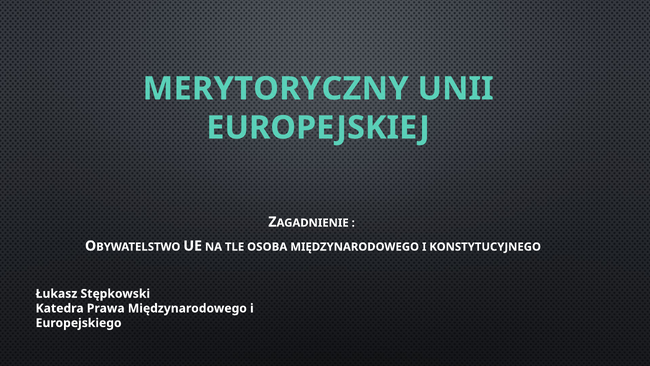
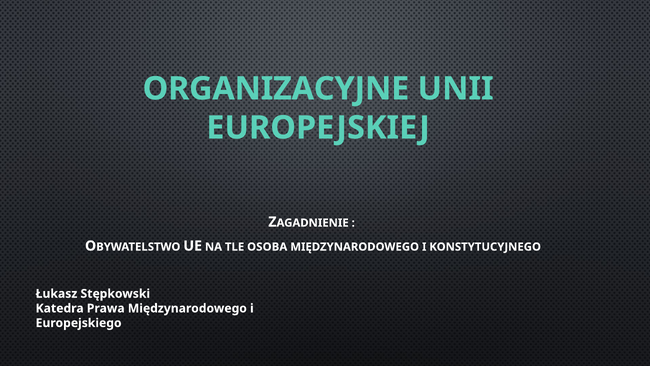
MERYTORYCZNY: MERYTORYCZNY -> ORGANIZACYJNE (276, 89)
